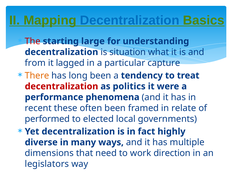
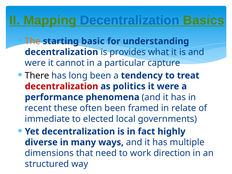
The colour: red -> orange (33, 41)
large: large -> basic (93, 41)
situation: situation -> provides (128, 52)
from: from -> were (35, 63)
lagged: lagged -> cannot (70, 63)
There colour: orange -> black (37, 76)
performed: performed -> immediate (47, 119)
legislators: legislators -> structured (47, 164)
